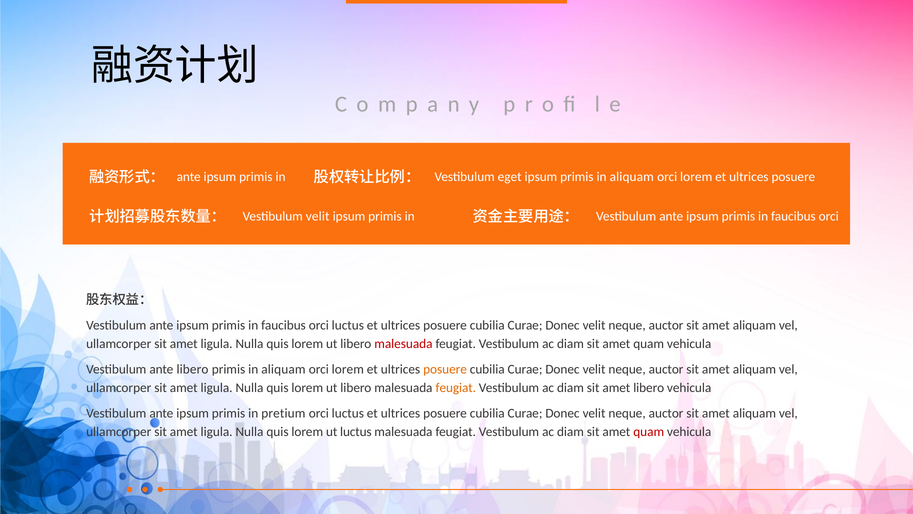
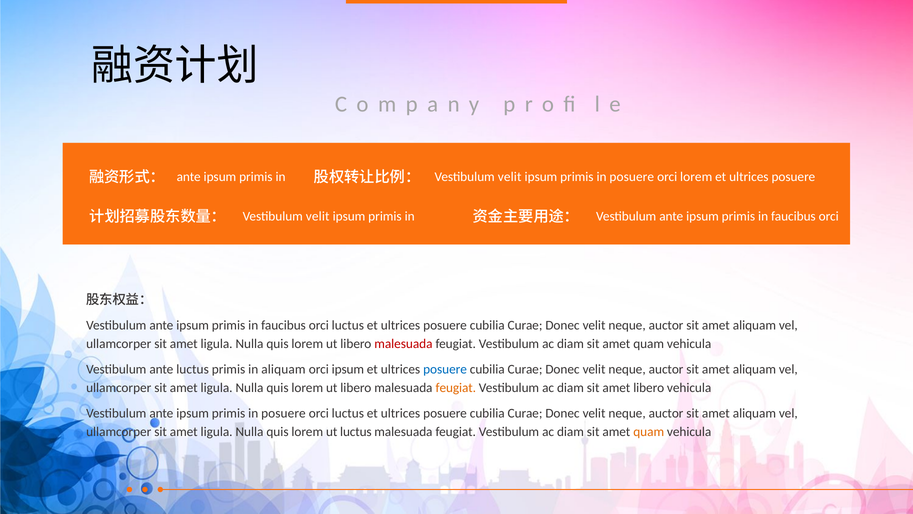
eget: eget -> velit (510, 177)
aliquam: aliquam -> posuere (632, 177)
ante libero: libero -> luctus (193, 369)
lorem: lorem -> ipsum (348, 369)
posuere colour: orange -> blue (445, 369)
pretium: pretium -> posuere (283, 413)
quam colour: red -> orange (649, 431)
